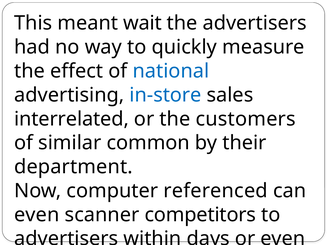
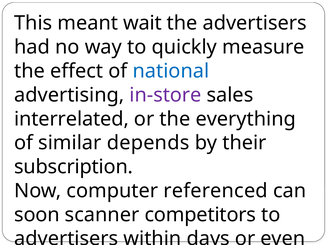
in-store colour: blue -> purple (165, 95)
customers: customers -> everything (246, 119)
common: common -> depends (148, 143)
department: department -> subscription (74, 167)
even: even -> soon (37, 215)
